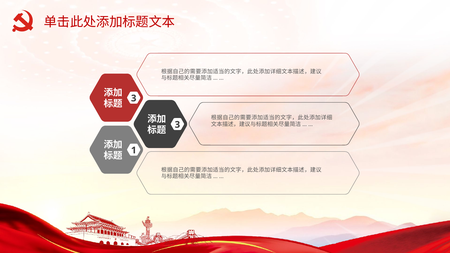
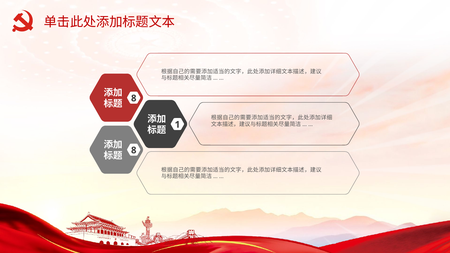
3: 3 -> 8 (134, 98)
3: 3 -> 1 (177, 125)
1: 1 -> 8 (134, 150)
